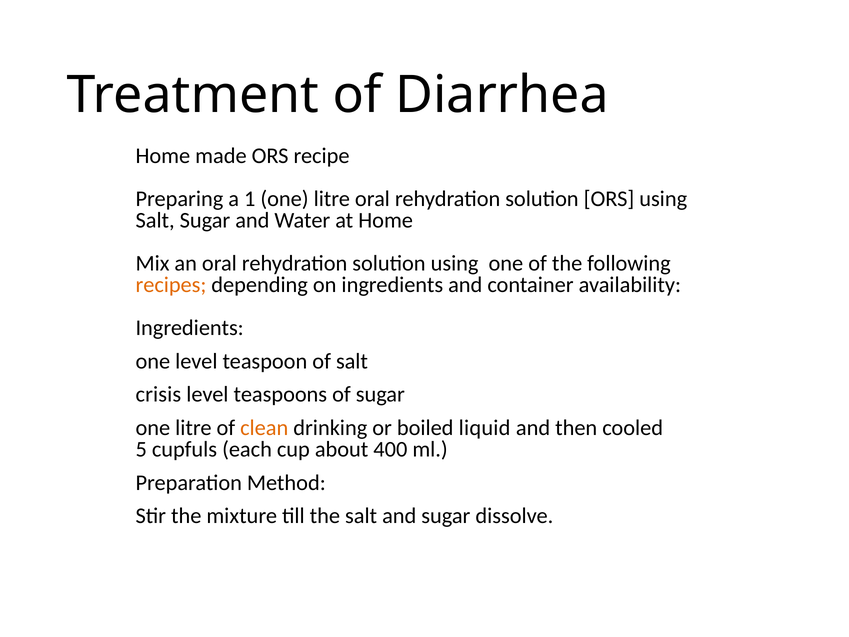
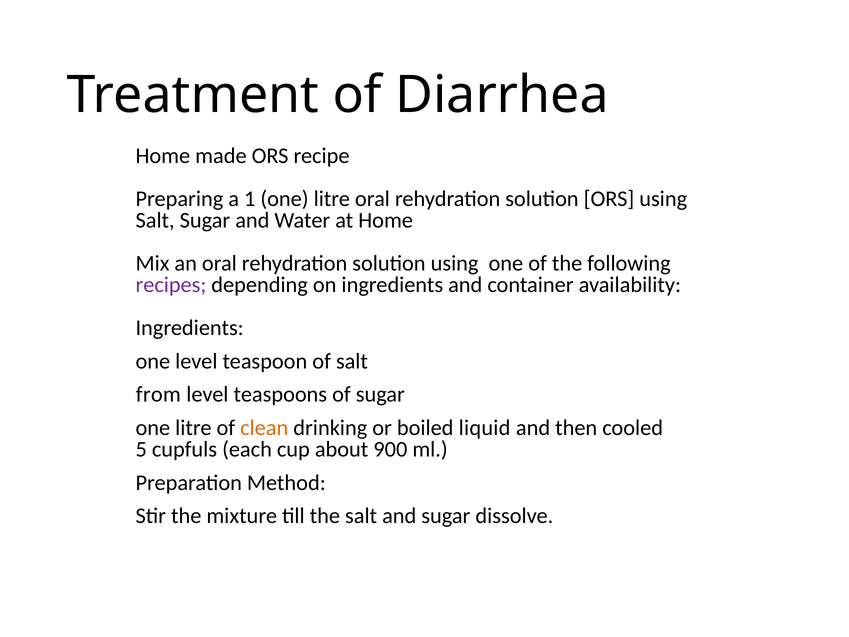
recipes colour: orange -> purple (171, 285)
crisis: crisis -> from (158, 394)
400: 400 -> 900 (390, 449)
